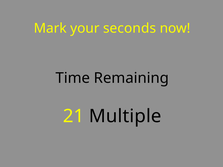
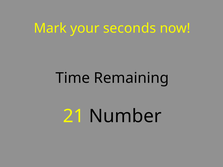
Multiple: Multiple -> Number (125, 116)
